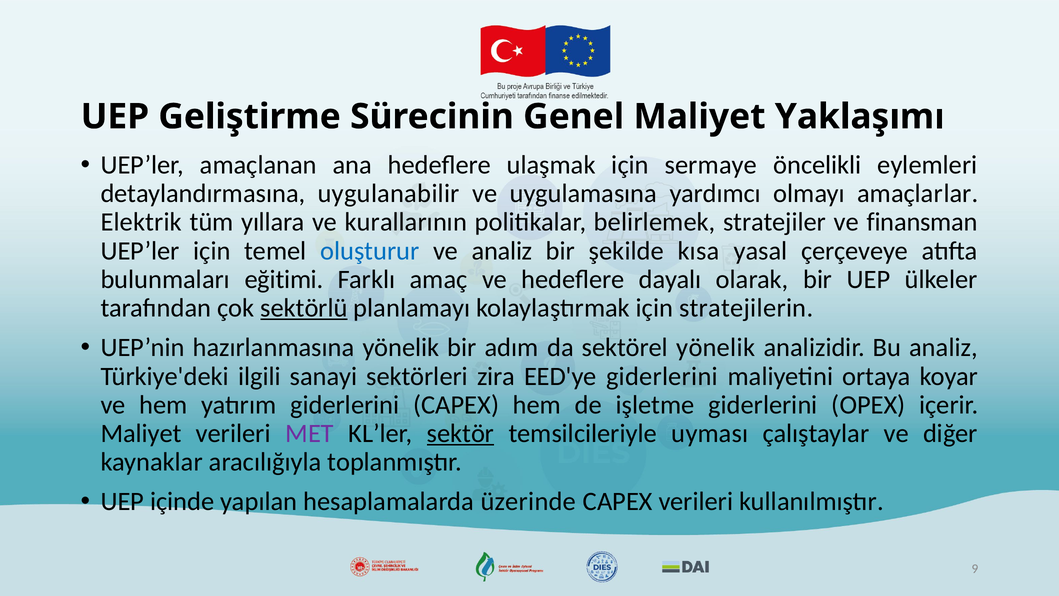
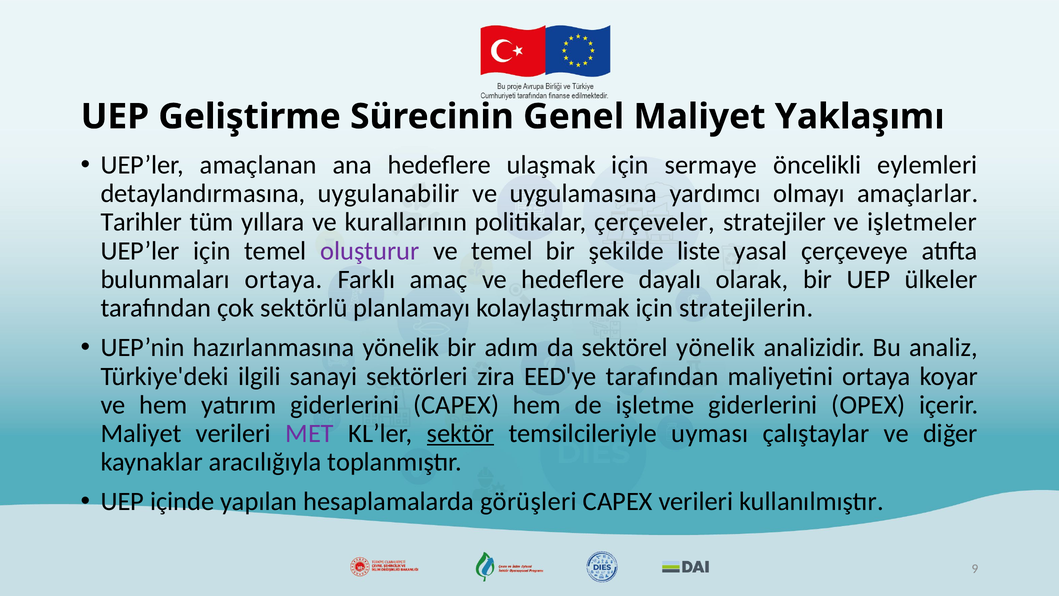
Elektrik: Elektrik -> Tarihler (141, 222)
belirlemek: belirlemek -> çerçeveler (655, 222)
finansman: finansman -> işletmeler (922, 222)
oluşturur colour: blue -> purple (370, 251)
ve analiz: analiz -> temel (502, 251)
kısa: kısa -> liste (699, 251)
bulunmaları eğitimi: eğitimi -> ortaya (284, 279)
sektörlü underline: present -> none (304, 308)
EED'ye giderlerini: giderlerini -> tarafından (662, 376)
üzerinde: üzerinde -> görüşleri (528, 501)
